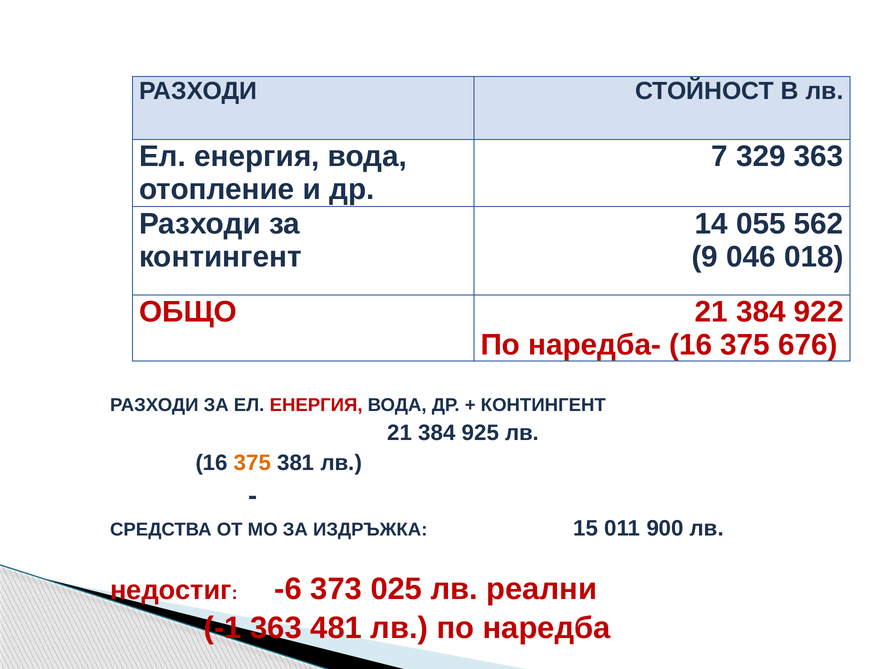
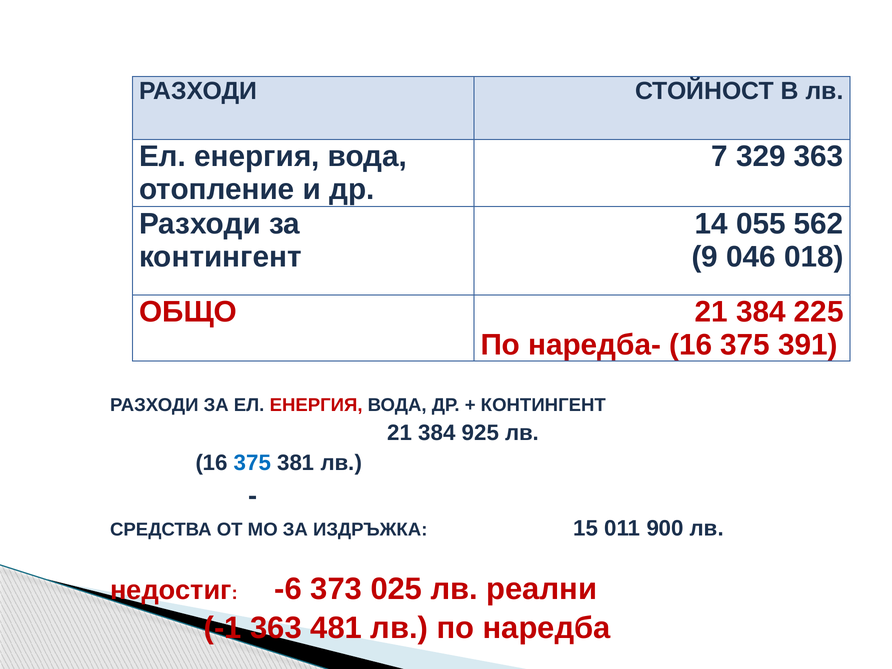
922: 922 -> 225 (819, 312)
676: 676 -> 391 (808, 345)
375 colour: orange -> blue (252, 463)
